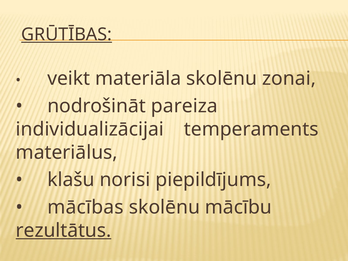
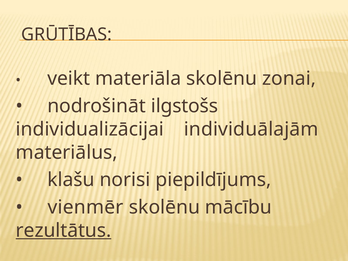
GRŪTĪBAS underline: present -> none (67, 35)
pareiza: pareiza -> ilgstošs (185, 106)
temperaments: temperaments -> individuālajām (251, 129)
mācības: mācības -> vienmēr (86, 207)
